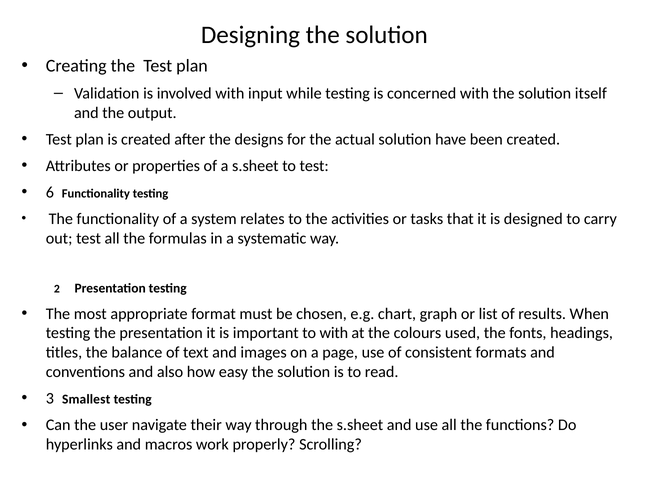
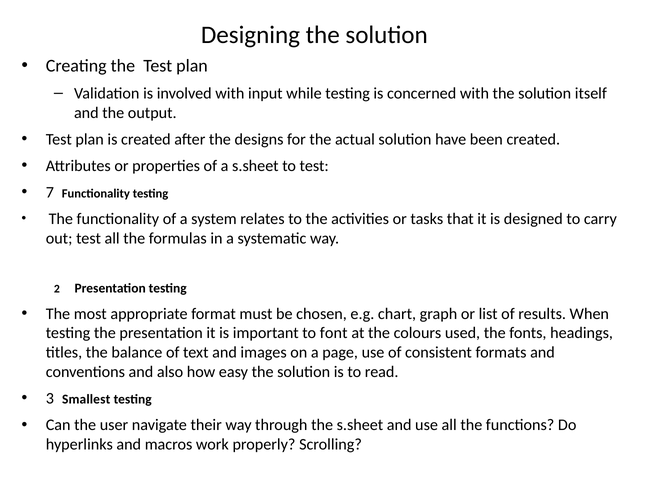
6: 6 -> 7 (50, 192)
to with: with -> font (334, 333)
